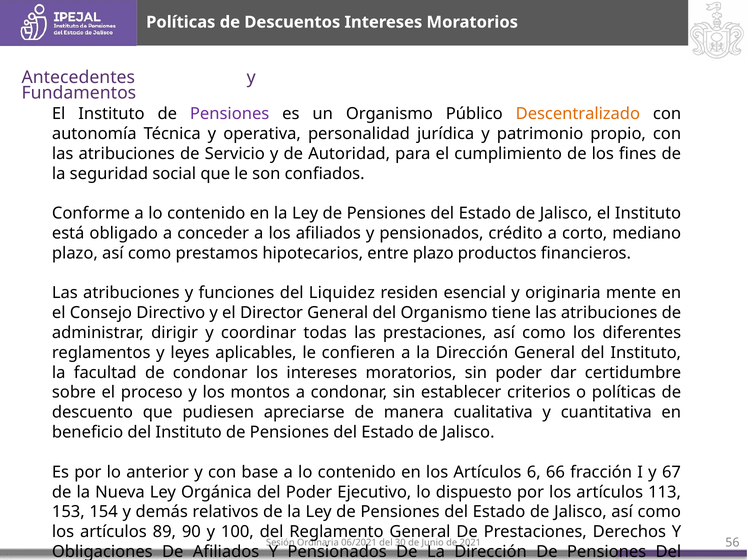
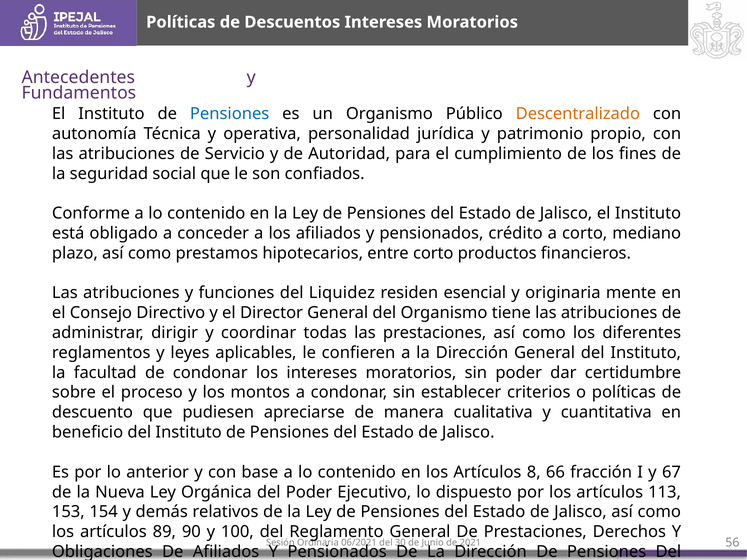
Pensiones colour: purple -> blue (230, 114)
entre plazo: plazo -> corto (433, 253)
6: 6 -> 8 (534, 472)
